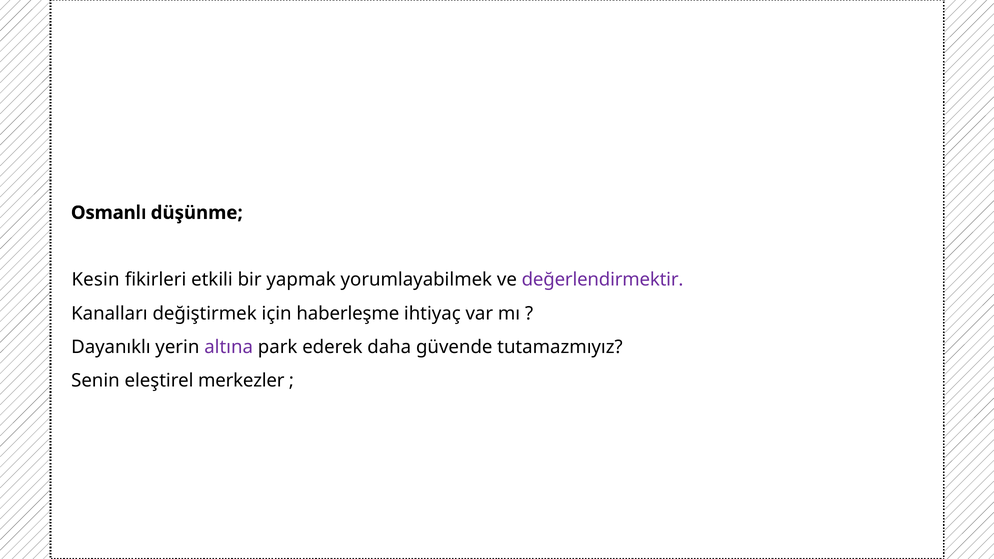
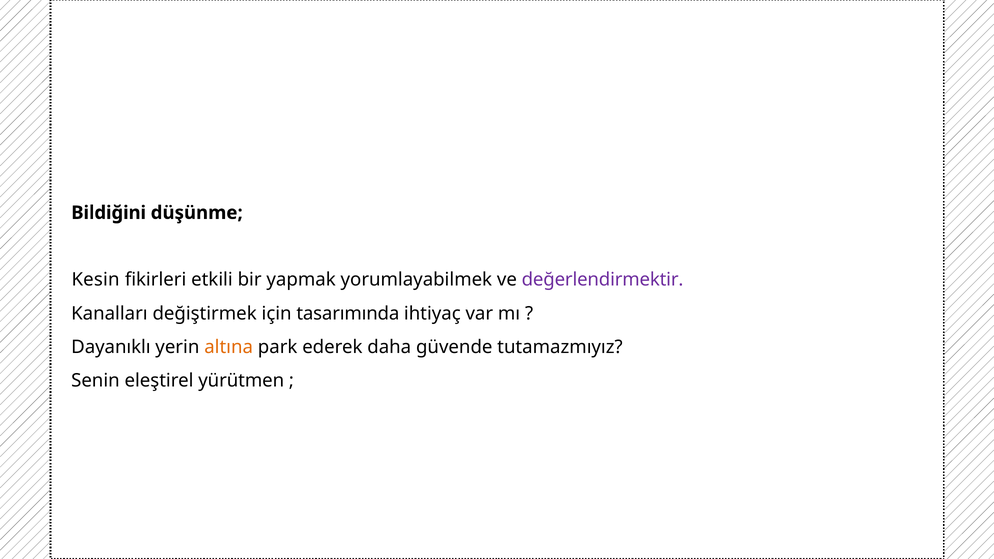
Osmanlı: Osmanlı -> Bildiğini (109, 213)
haberleşme: haberleşme -> tasarımında (348, 313)
altına colour: purple -> orange (229, 347)
merkezler: merkezler -> yürütmen (241, 381)
